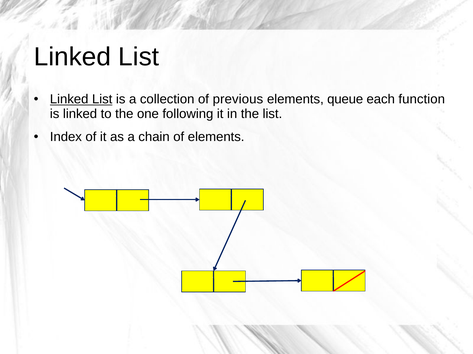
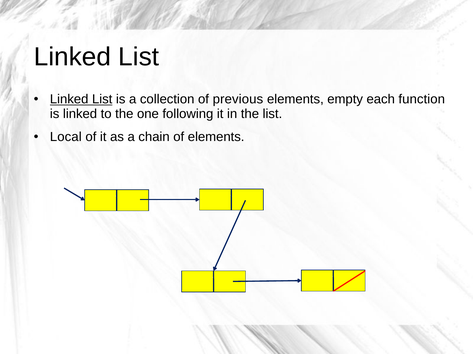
queue: queue -> empty (345, 100)
Index: Index -> Local (66, 137)
